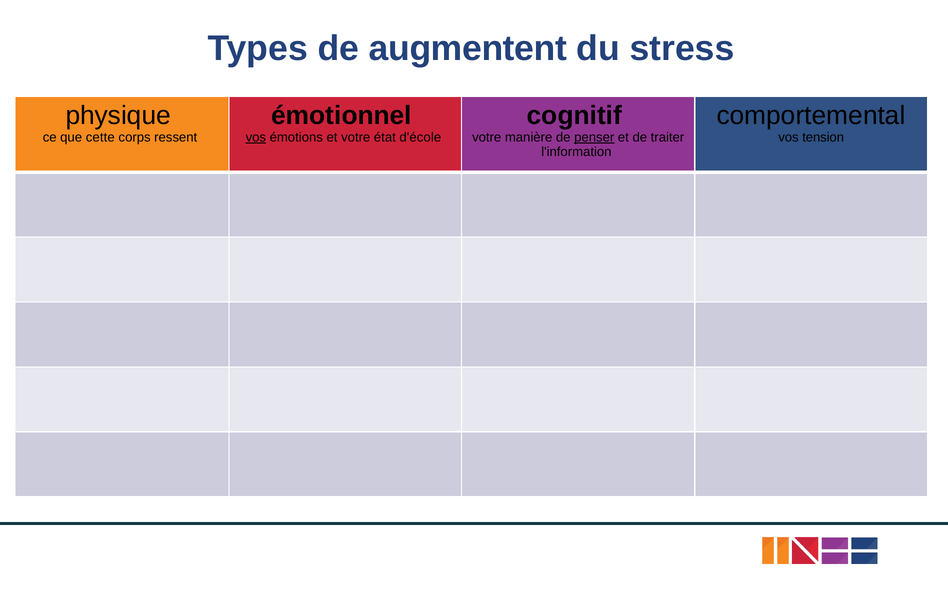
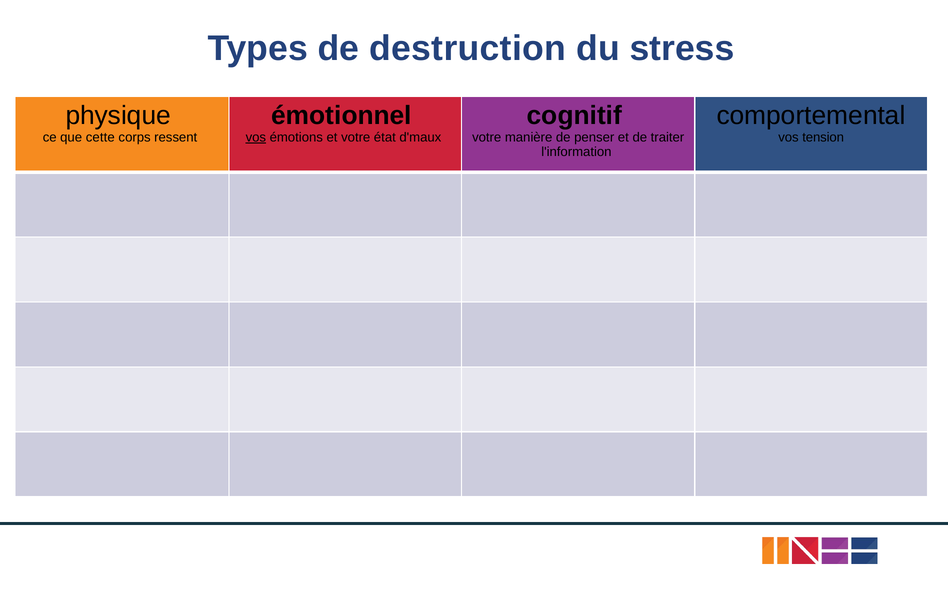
augmentent: augmentent -> destruction (468, 48)
d'école: d'école -> d'maux (420, 137)
penser underline: present -> none (594, 137)
